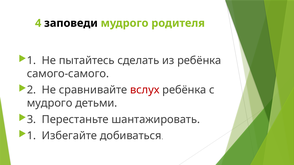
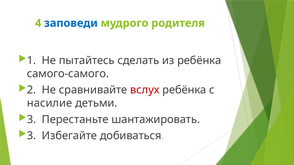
заповеди colour: black -> blue (71, 23)
мудрого: мудрого -> насилие (50, 103)
1: 1 -> 3 (31, 136)
